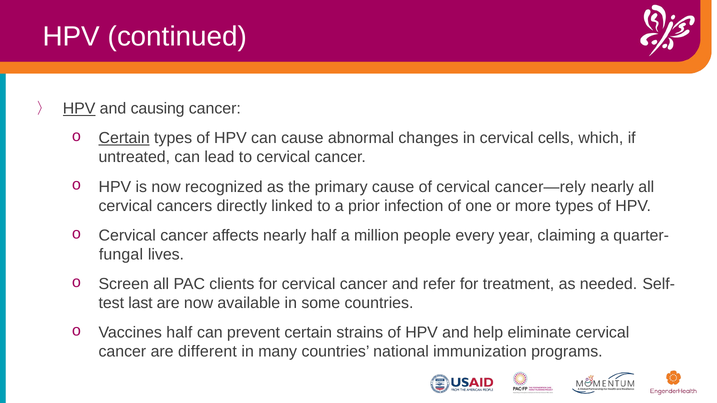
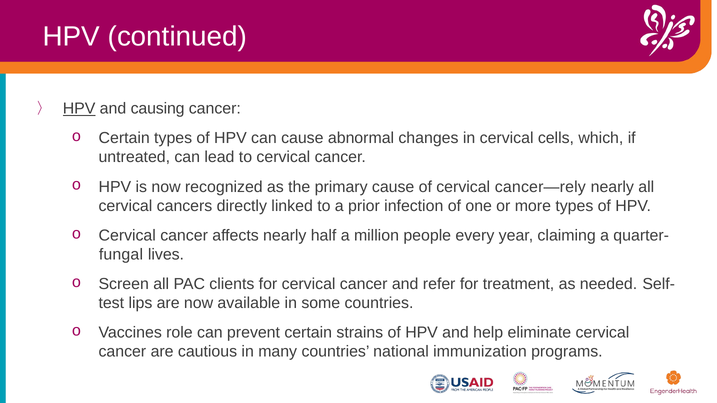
Certain underline: present -> none (124, 138)
last: last -> lips (140, 303)
Vaccines half: half -> role (179, 333)
different: different -> cautious (208, 352)
